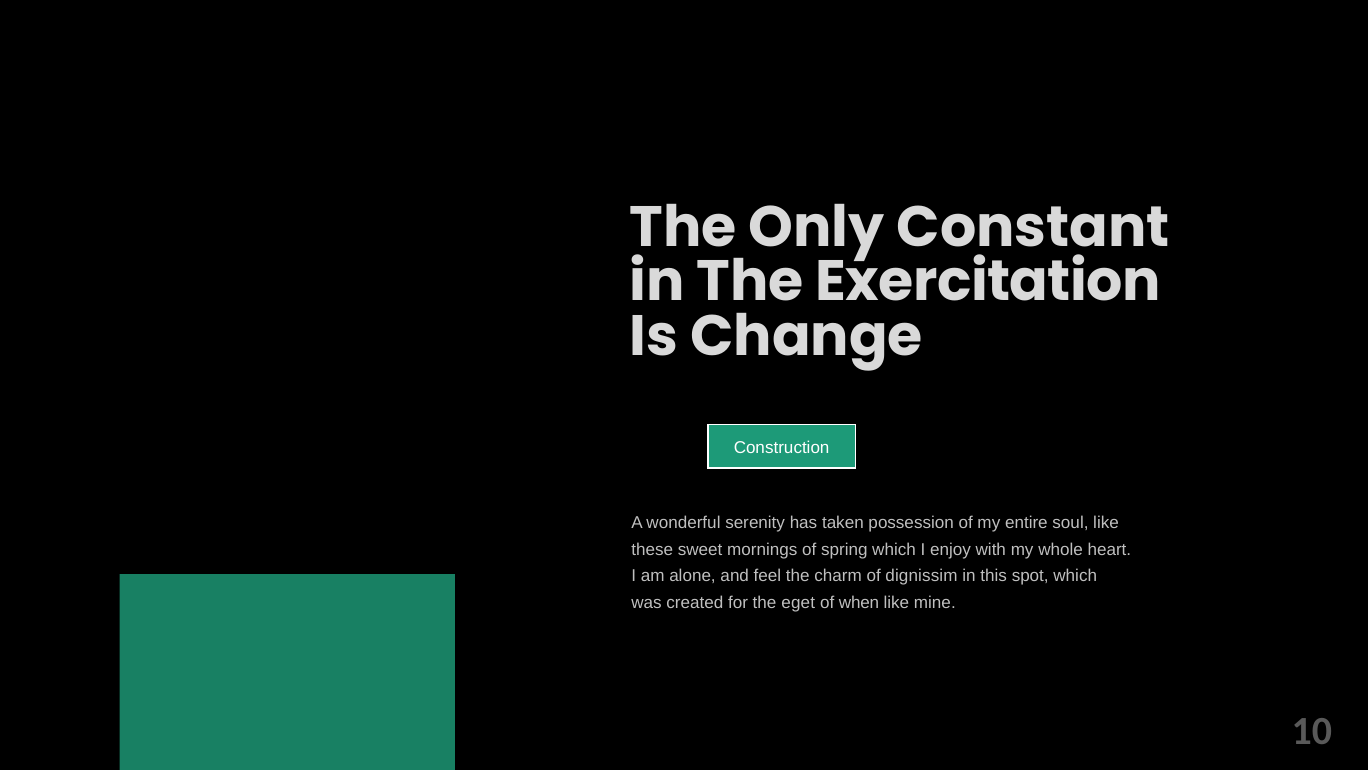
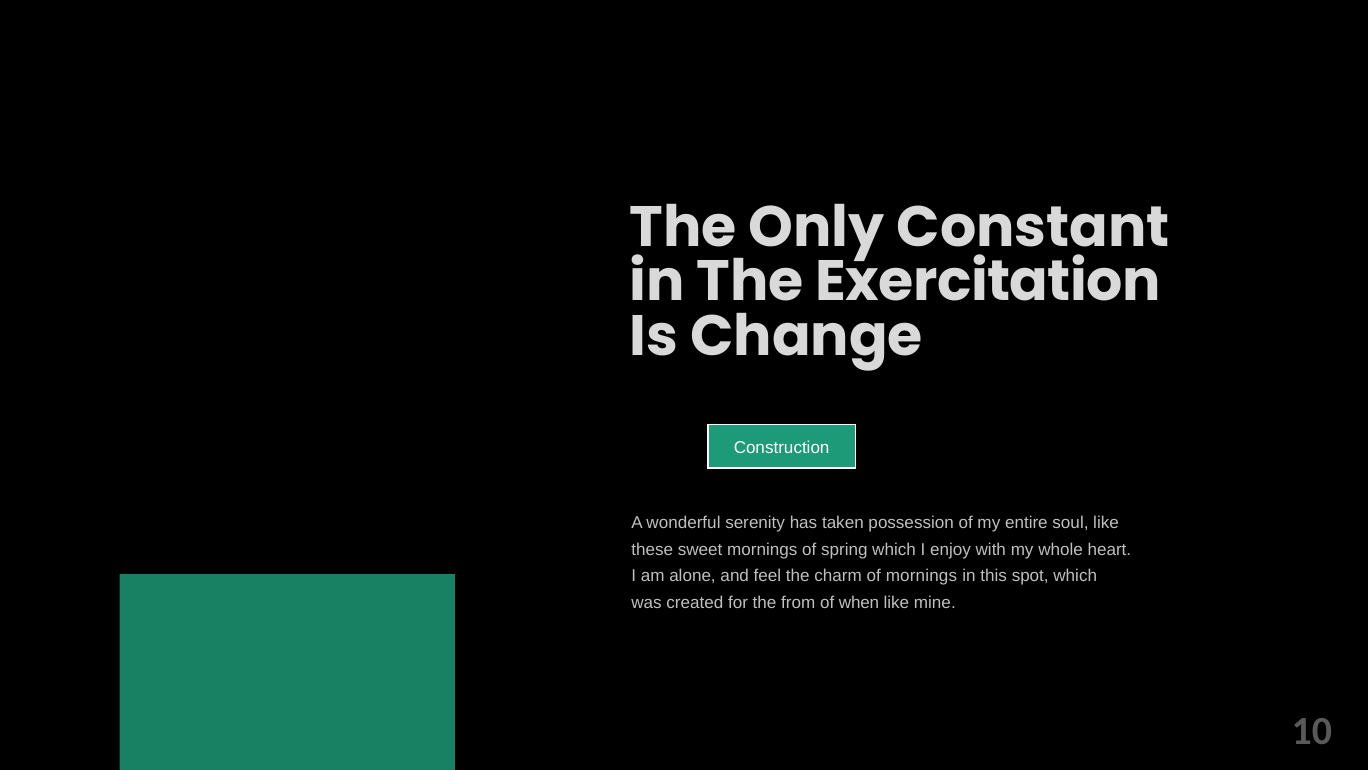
of dignissim: dignissim -> mornings (921, 576)
eget: eget -> from (798, 603)
